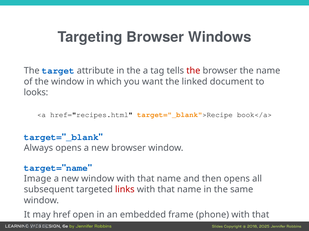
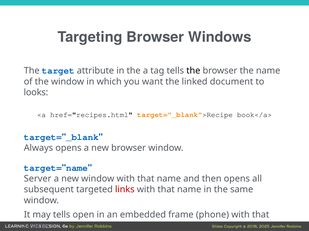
the colour: red -> black (193, 71)
Image: Image -> Server (38, 179)
may href: href -> tells (62, 215)
